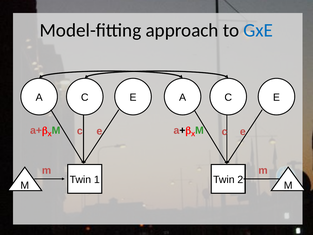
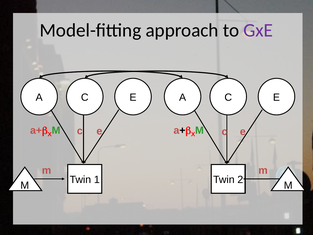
GxE colour: blue -> purple (258, 30)
